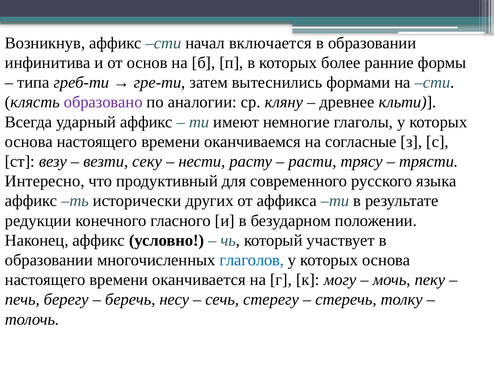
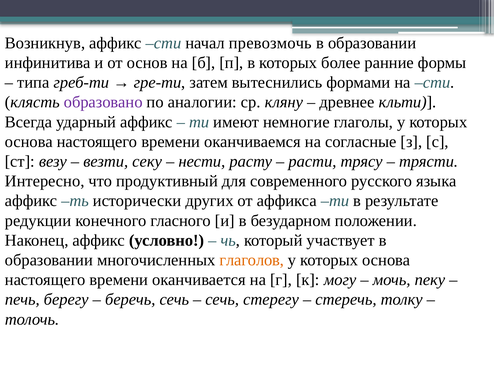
включается: включается -> превозмочь (270, 43)
глаголов colour: blue -> orange (252, 260)
беречь несу: несу -> сечь (174, 300)
